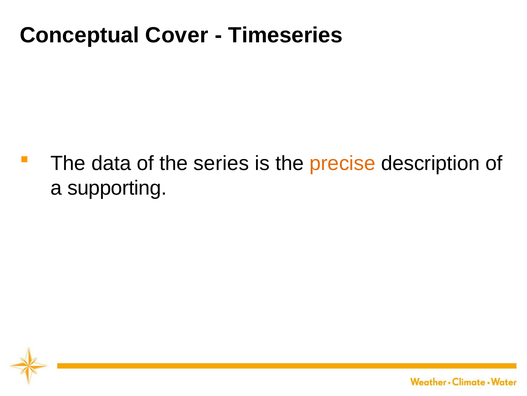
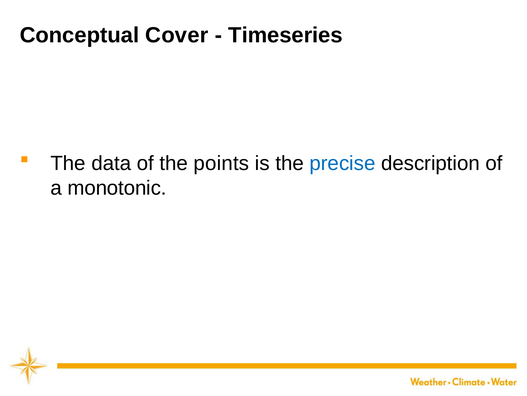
series: series -> points (221, 163)
precise colour: orange -> blue (342, 163)
supporting: supporting -> monotonic (117, 188)
